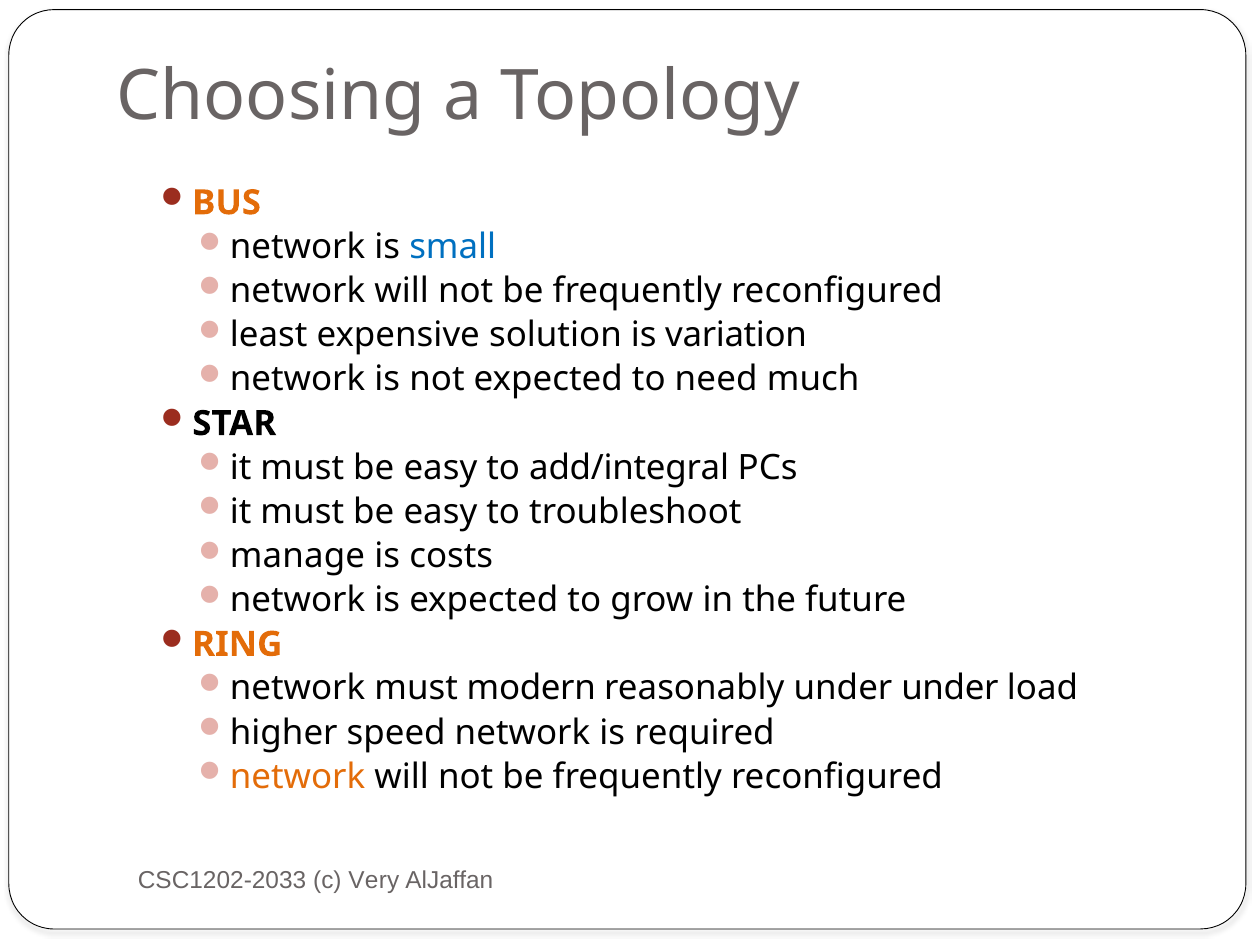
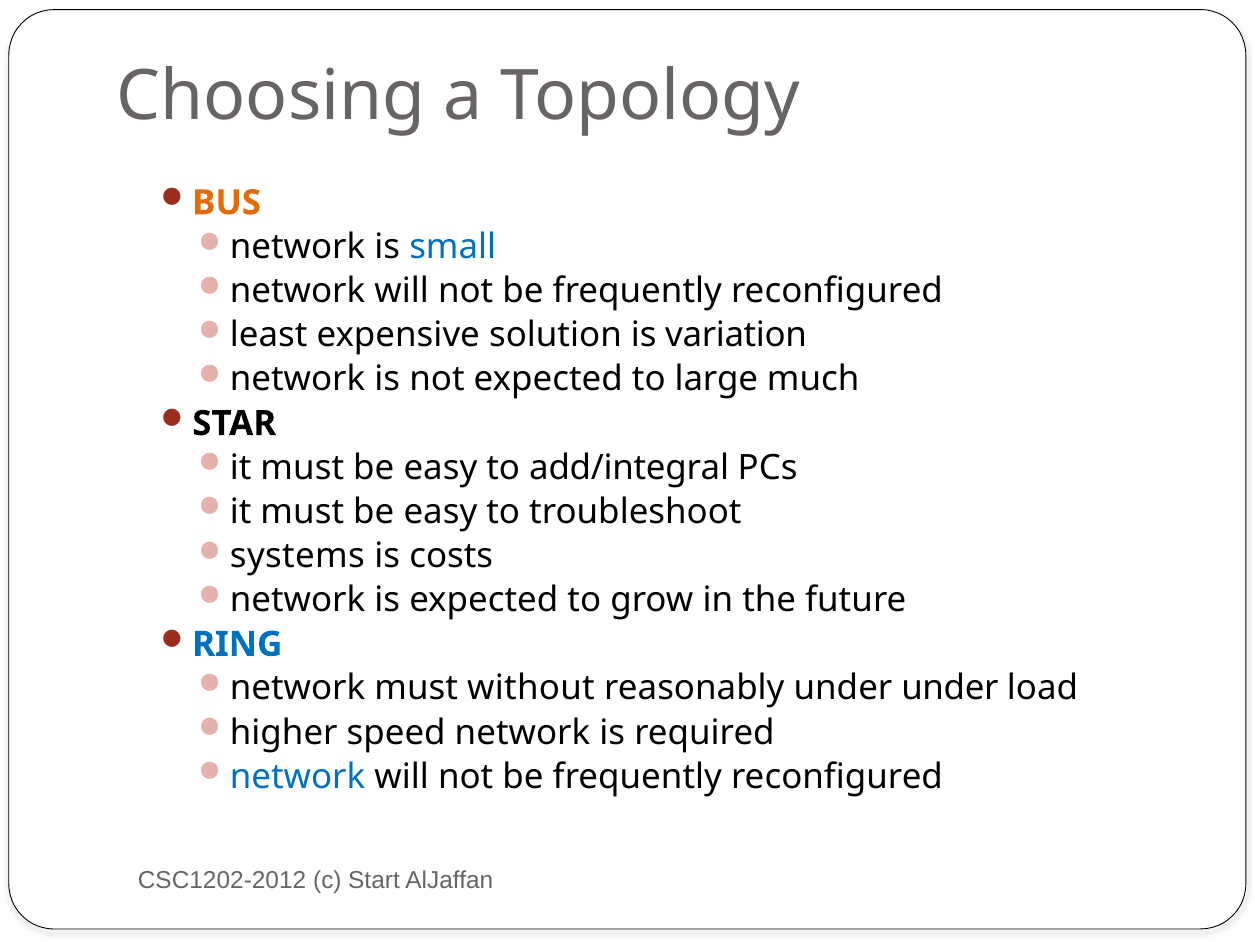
need: need -> large (716, 379)
manage: manage -> systems (297, 556)
RING colour: orange -> blue (237, 644)
modern: modern -> without (531, 688)
network colour: orange -> blue (298, 776)
CSC1202-2033: CSC1202-2033 -> CSC1202-2012 (222, 880)
Very: Very -> Start (374, 880)
